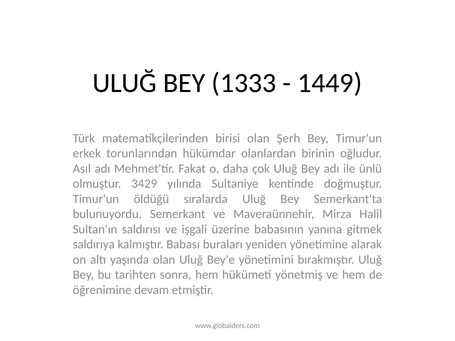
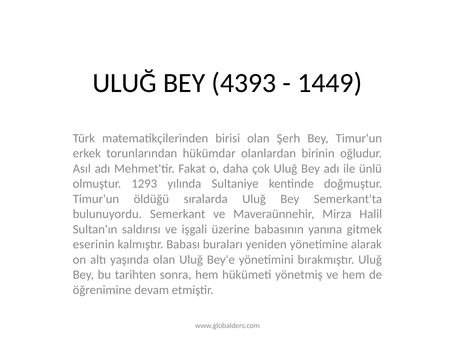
1333: 1333 -> 4393 (244, 83)
3429: 3429 -> 1293 (144, 184)
saldırıya: saldırıya -> eserinin (94, 245)
